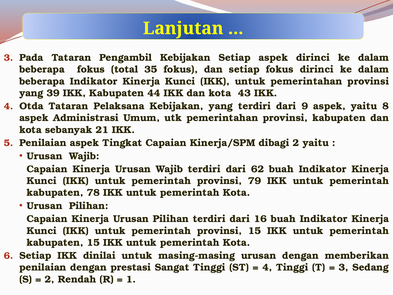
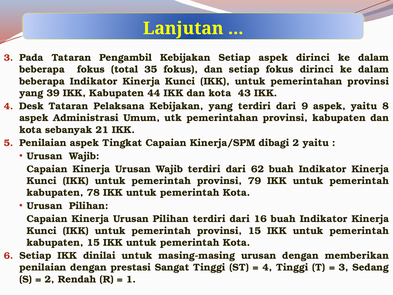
Otda: Otda -> Desk (31, 106)
